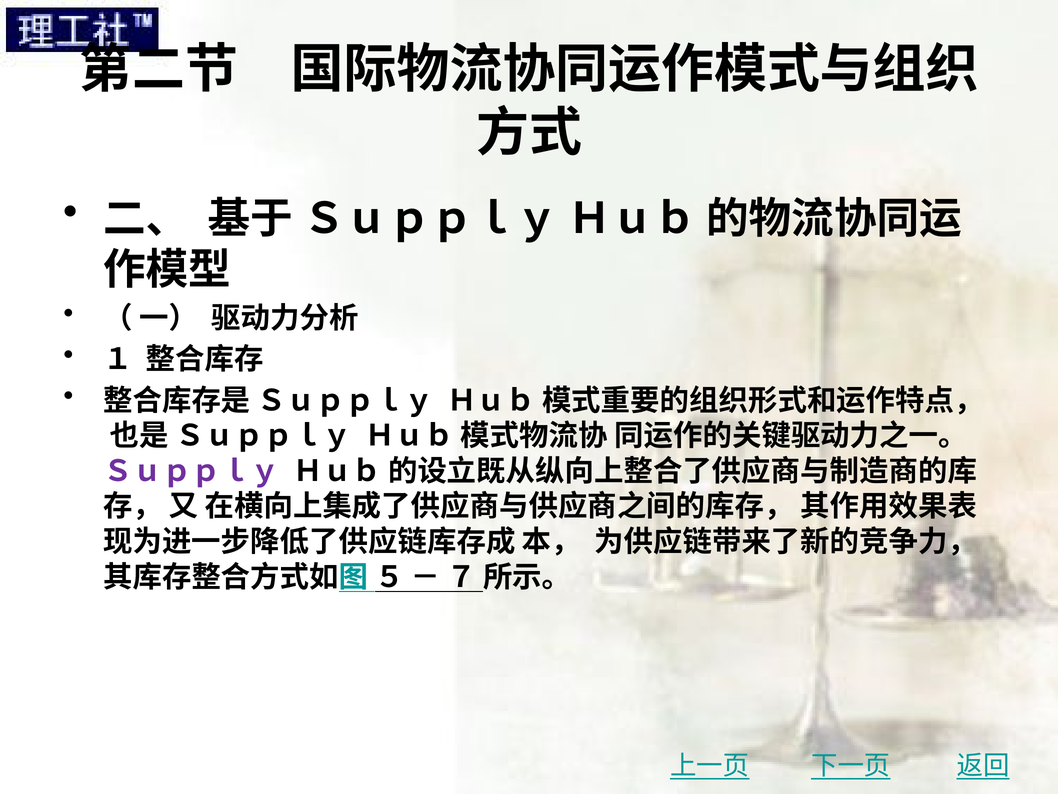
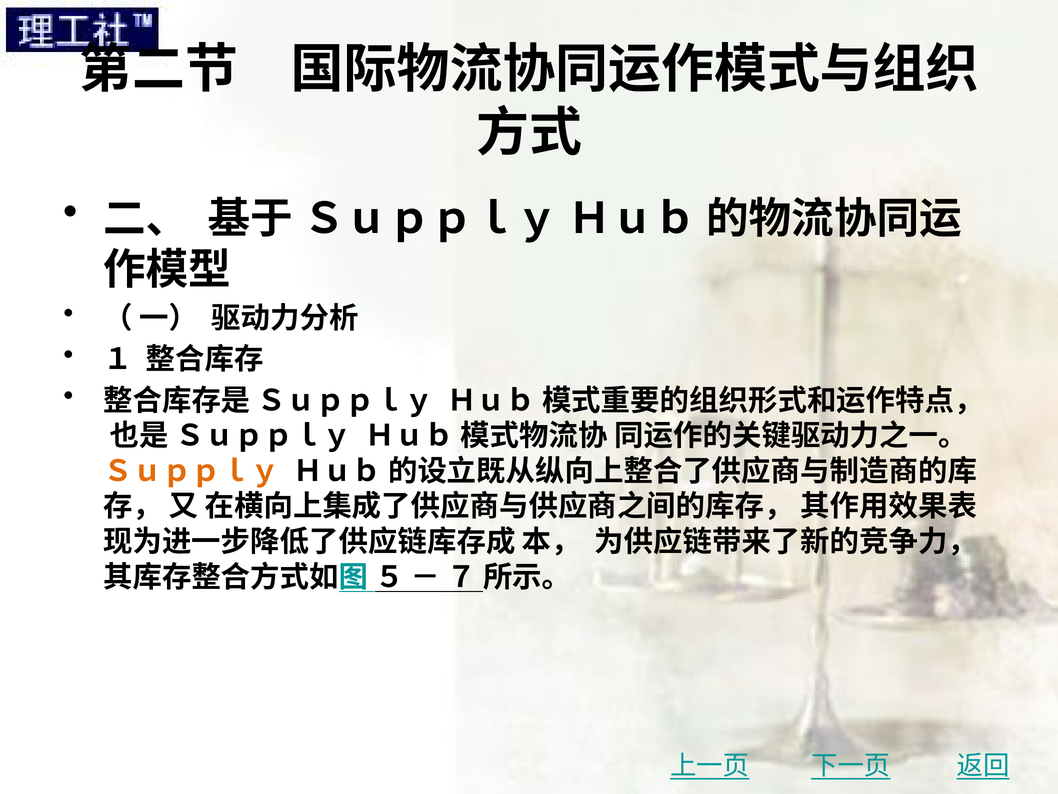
Ｓｕｐｐｌｙ colour: purple -> orange (191, 471)
